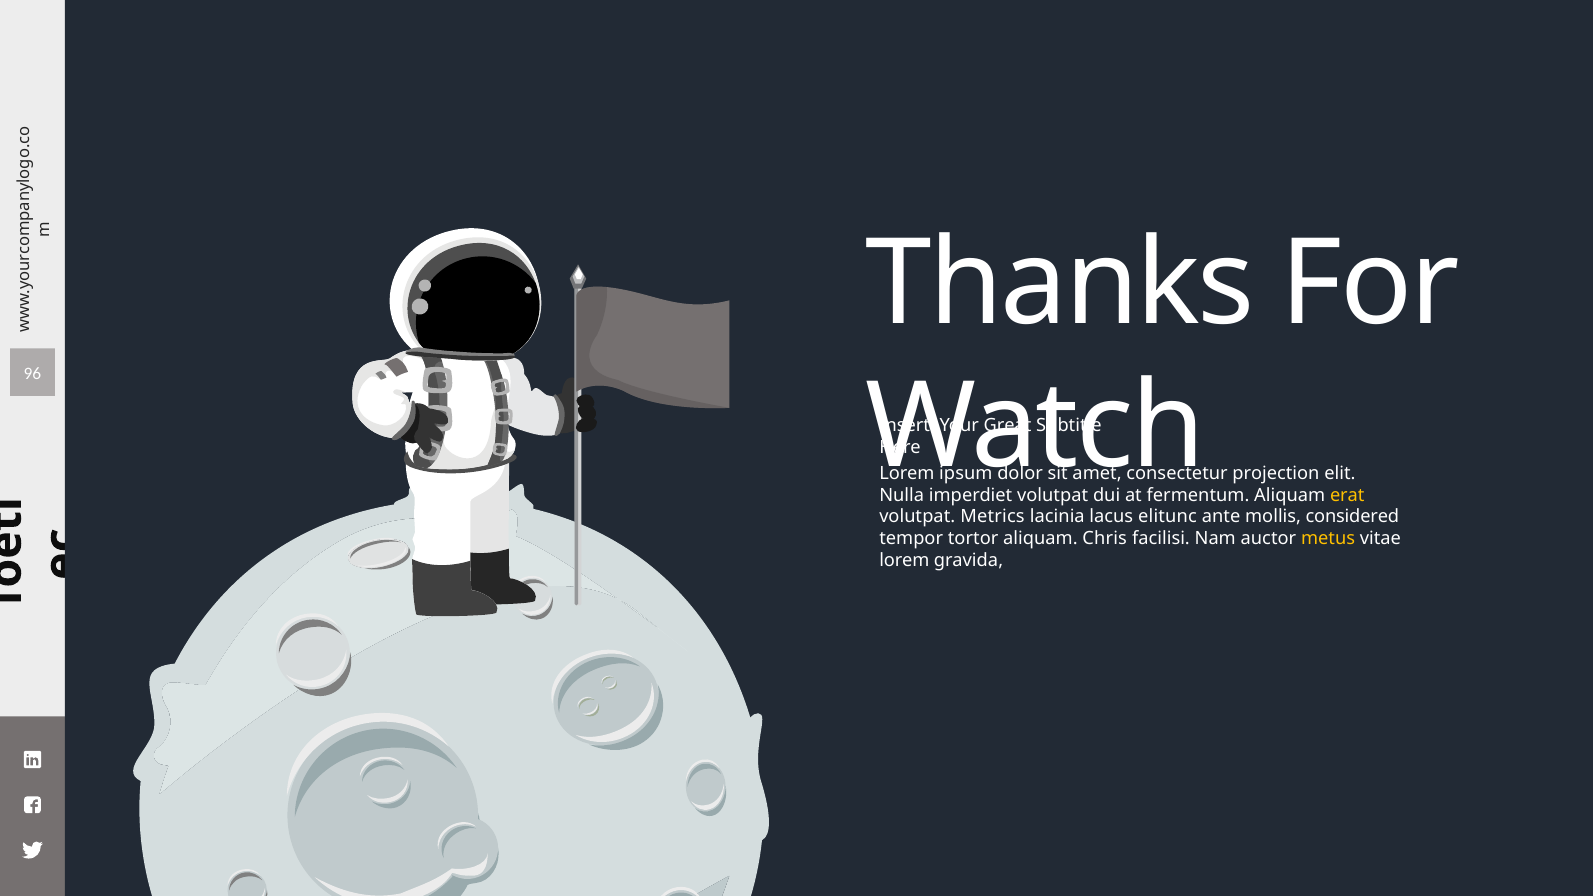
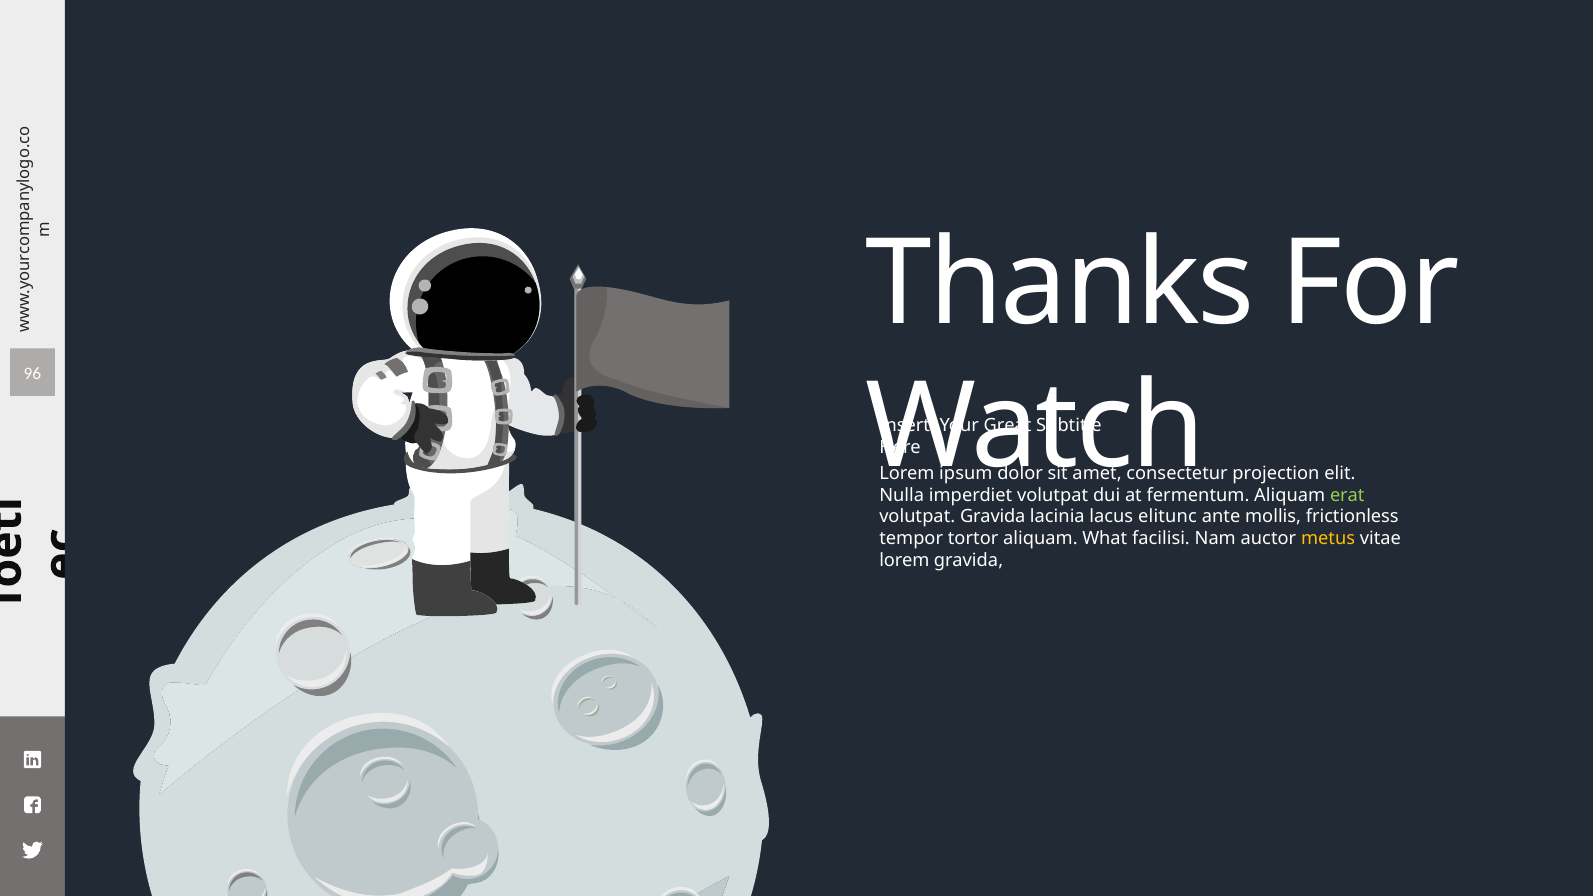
erat colour: yellow -> light green (1347, 495)
volutpat Metrics: Metrics -> Gravida (993, 517)
considered: considered -> frictionless (1352, 517)
Chris: Chris -> What (1105, 539)
